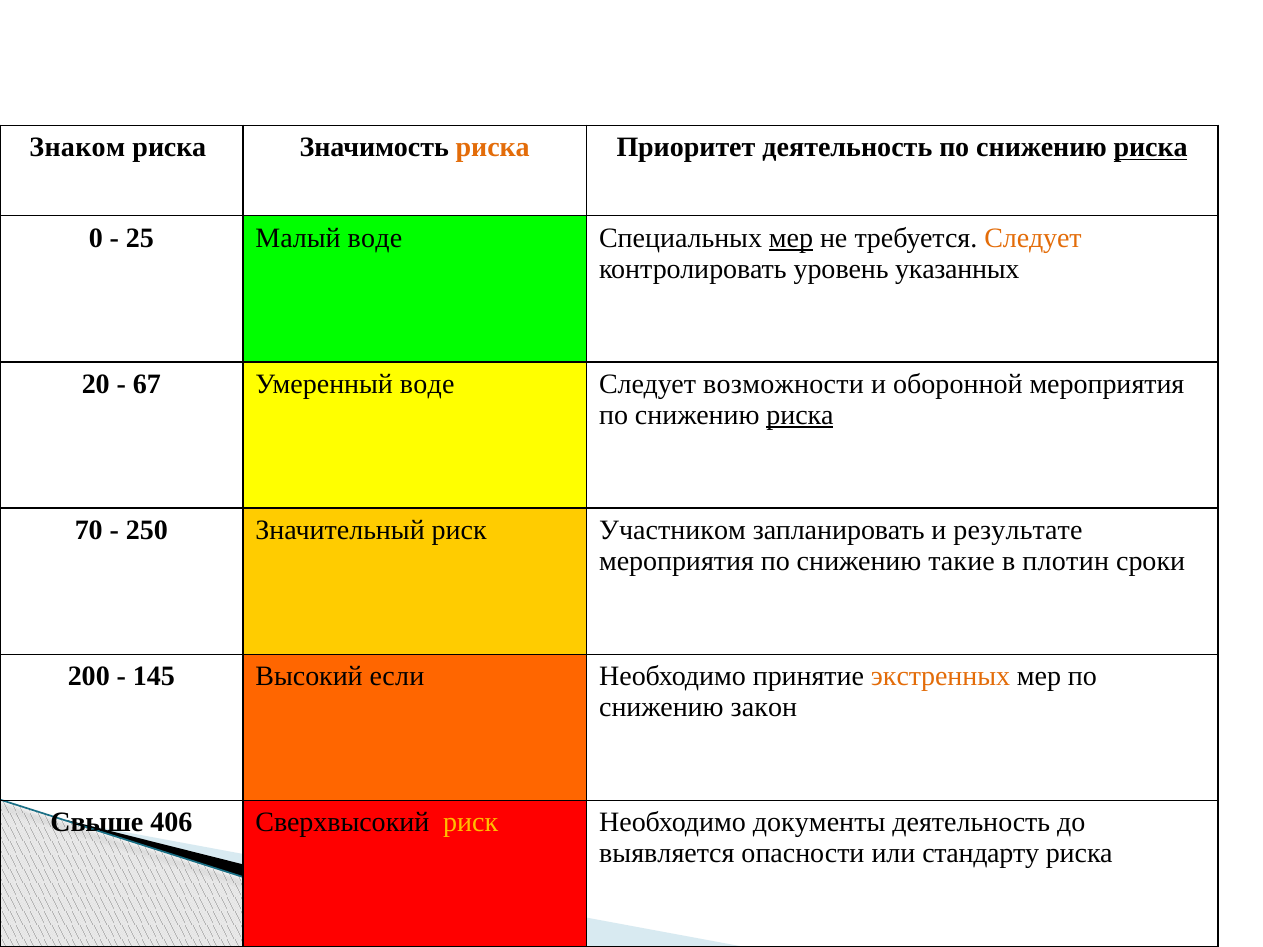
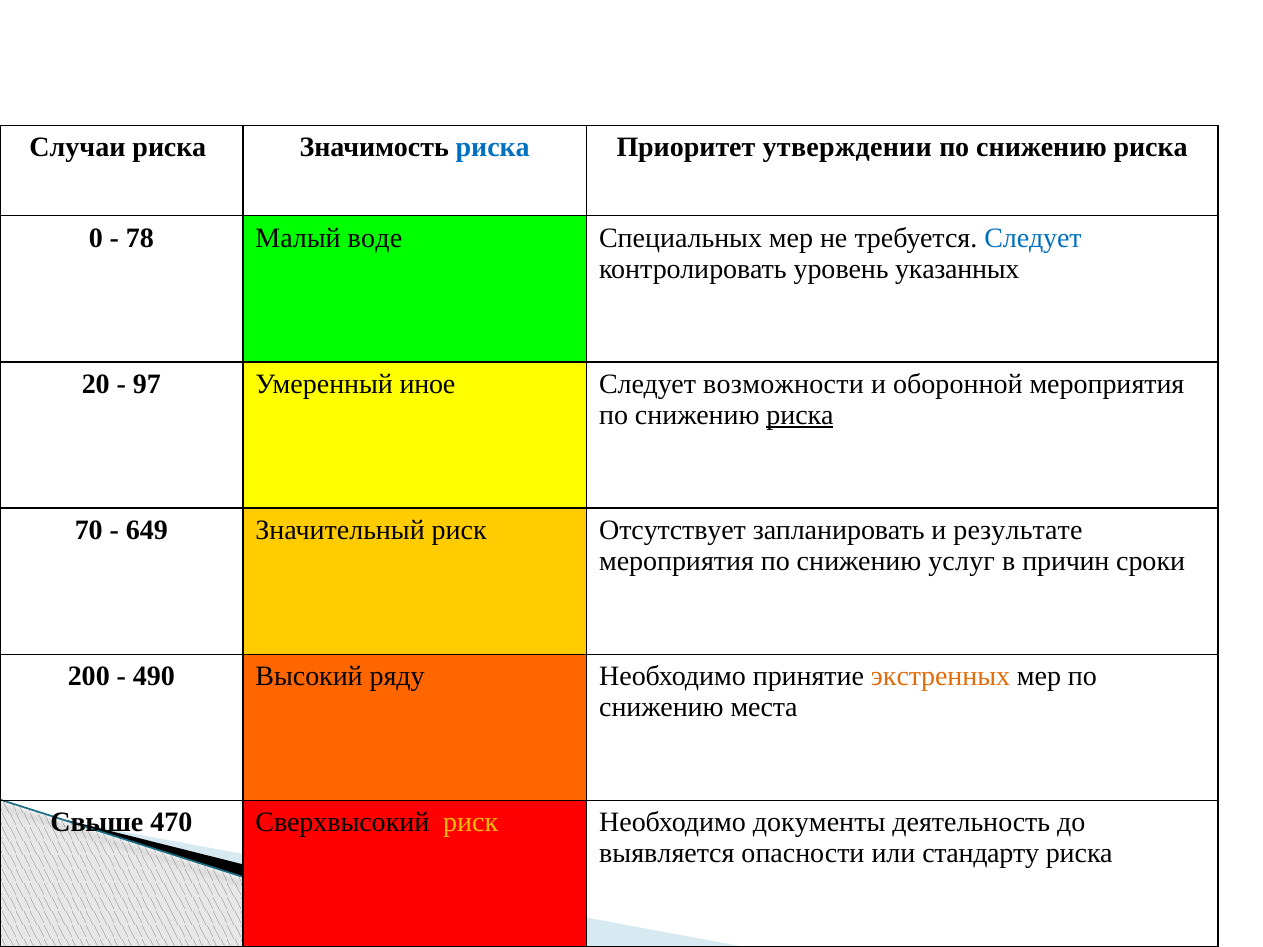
Знаком: Знаком -> Случаи (77, 148)
риска colour: orange -> blue (493, 148)
Приоритет деятельность: деятельность -> утверждении (847, 148)
риска underline: present -> none (1151, 148)
25: 25 -> 78 (140, 238)
мер underline: present -> none (791, 238)
Следует colour: orange -> blue (1033, 238)
67: 67 -> 97 (147, 384)
Умеренный воде: воде -> иное (428, 384)
250: 250 -> 649 (147, 530)
Участником: Участником -> Отсутствует (673, 530)
такие: такие -> услуг (962, 561)
плотин: плотин -> причин (1066, 561)
145: 145 -> 490 (154, 677)
если: если -> ряду (397, 677)
закон: закон -> места (764, 708)
406: 406 -> 470 (171, 823)
